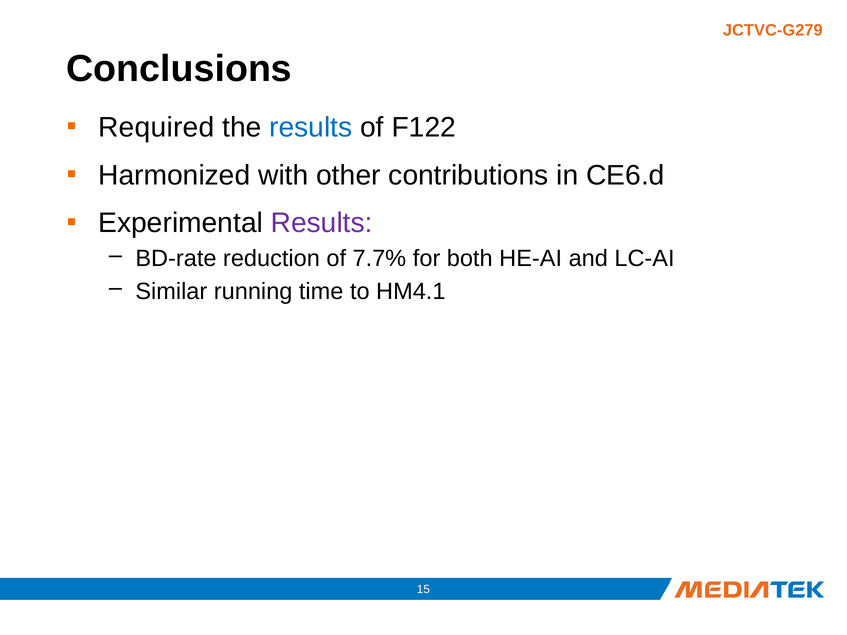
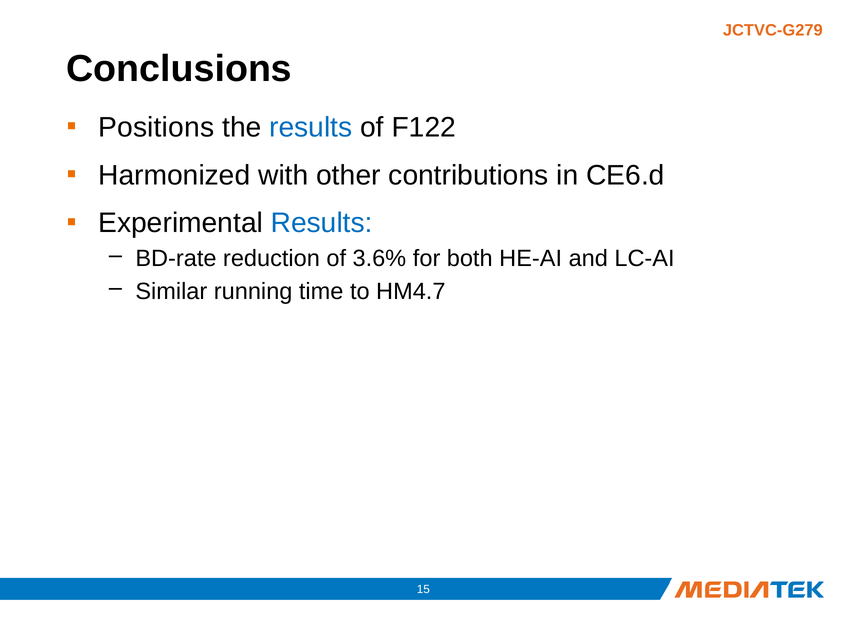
Required: Required -> Positions (156, 127)
Results colour: purple -> blue (322, 223)
7.7%: 7.7% -> 3.6% (379, 259)
HM4.1: HM4.1 -> HM4.7 (411, 292)
